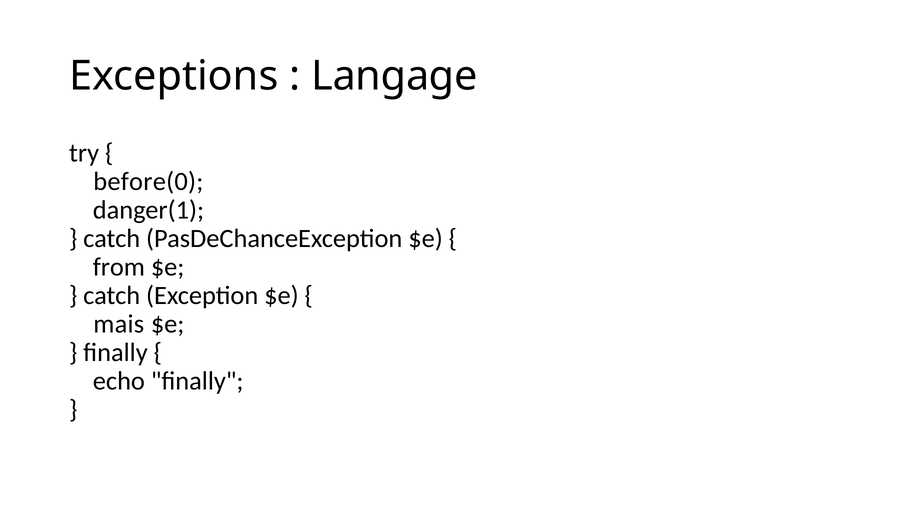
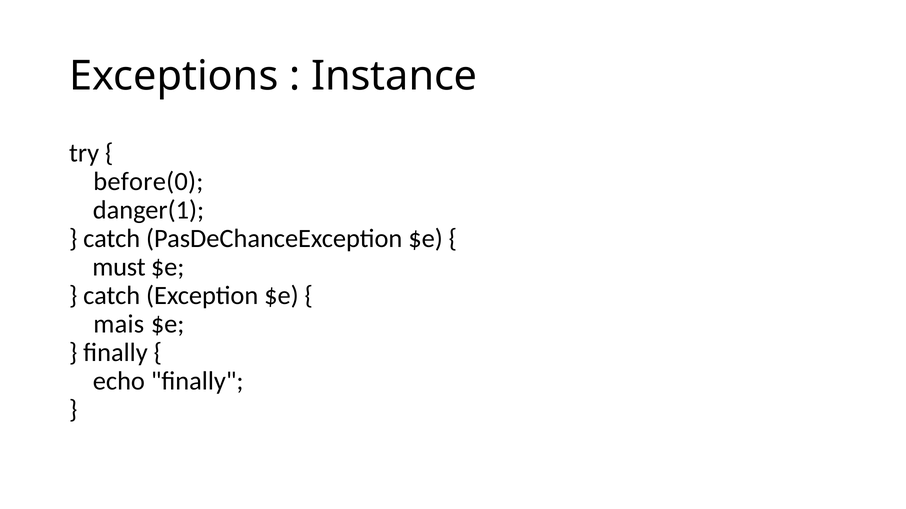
Langage: Langage -> Instance (394, 76)
from: from -> must (119, 267)
